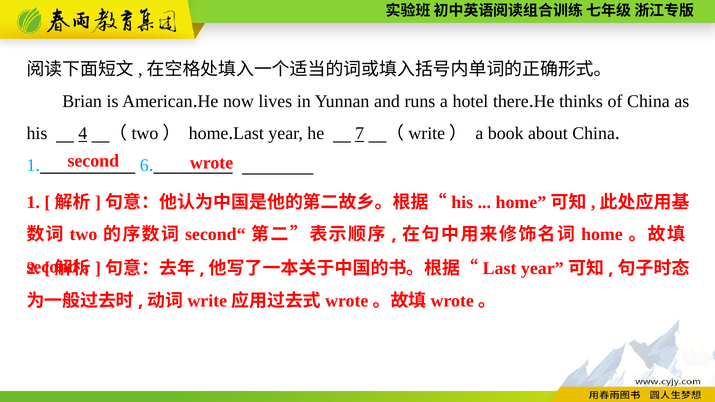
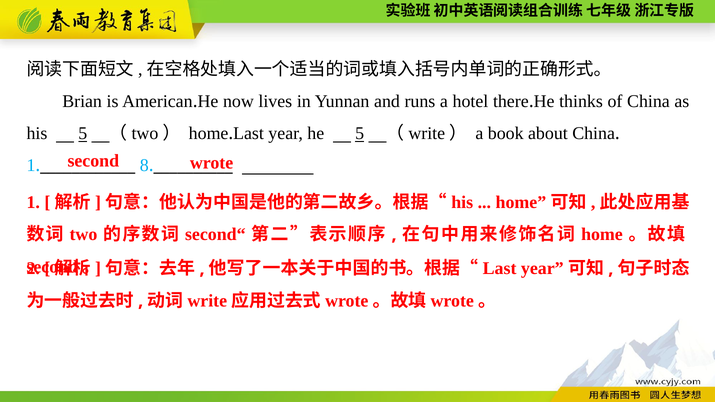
his 4: 4 -> 5 (83, 134)
he 7: 7 -> 5 (360, 134)
6: 6 -> 8 (144, 166)
